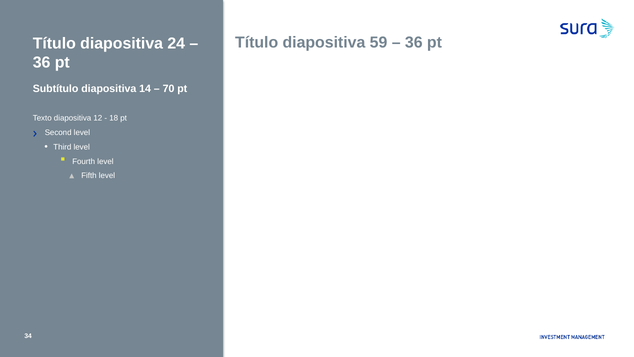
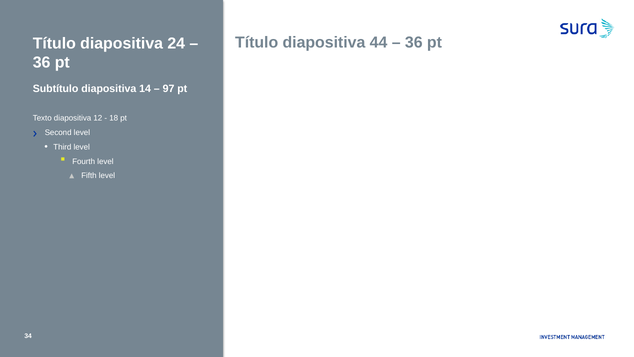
59: 59 -> 44 (379, 43)
70: 70 -> 97 (169, 89)
